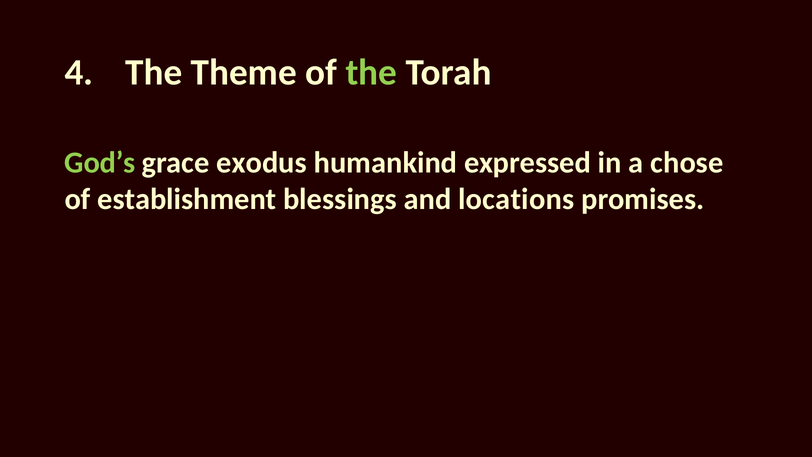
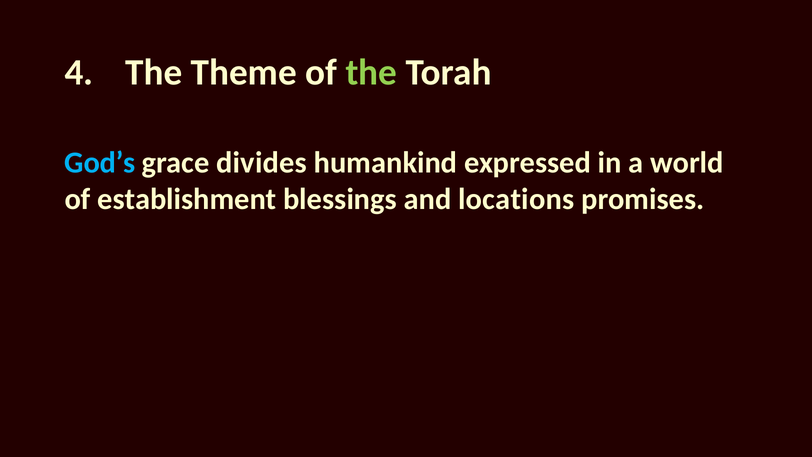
God’s colour: light green -> light blue (100, 163)
exodus: exodus -> divides (262, 163)
chose: chose -> world (687, 163)
